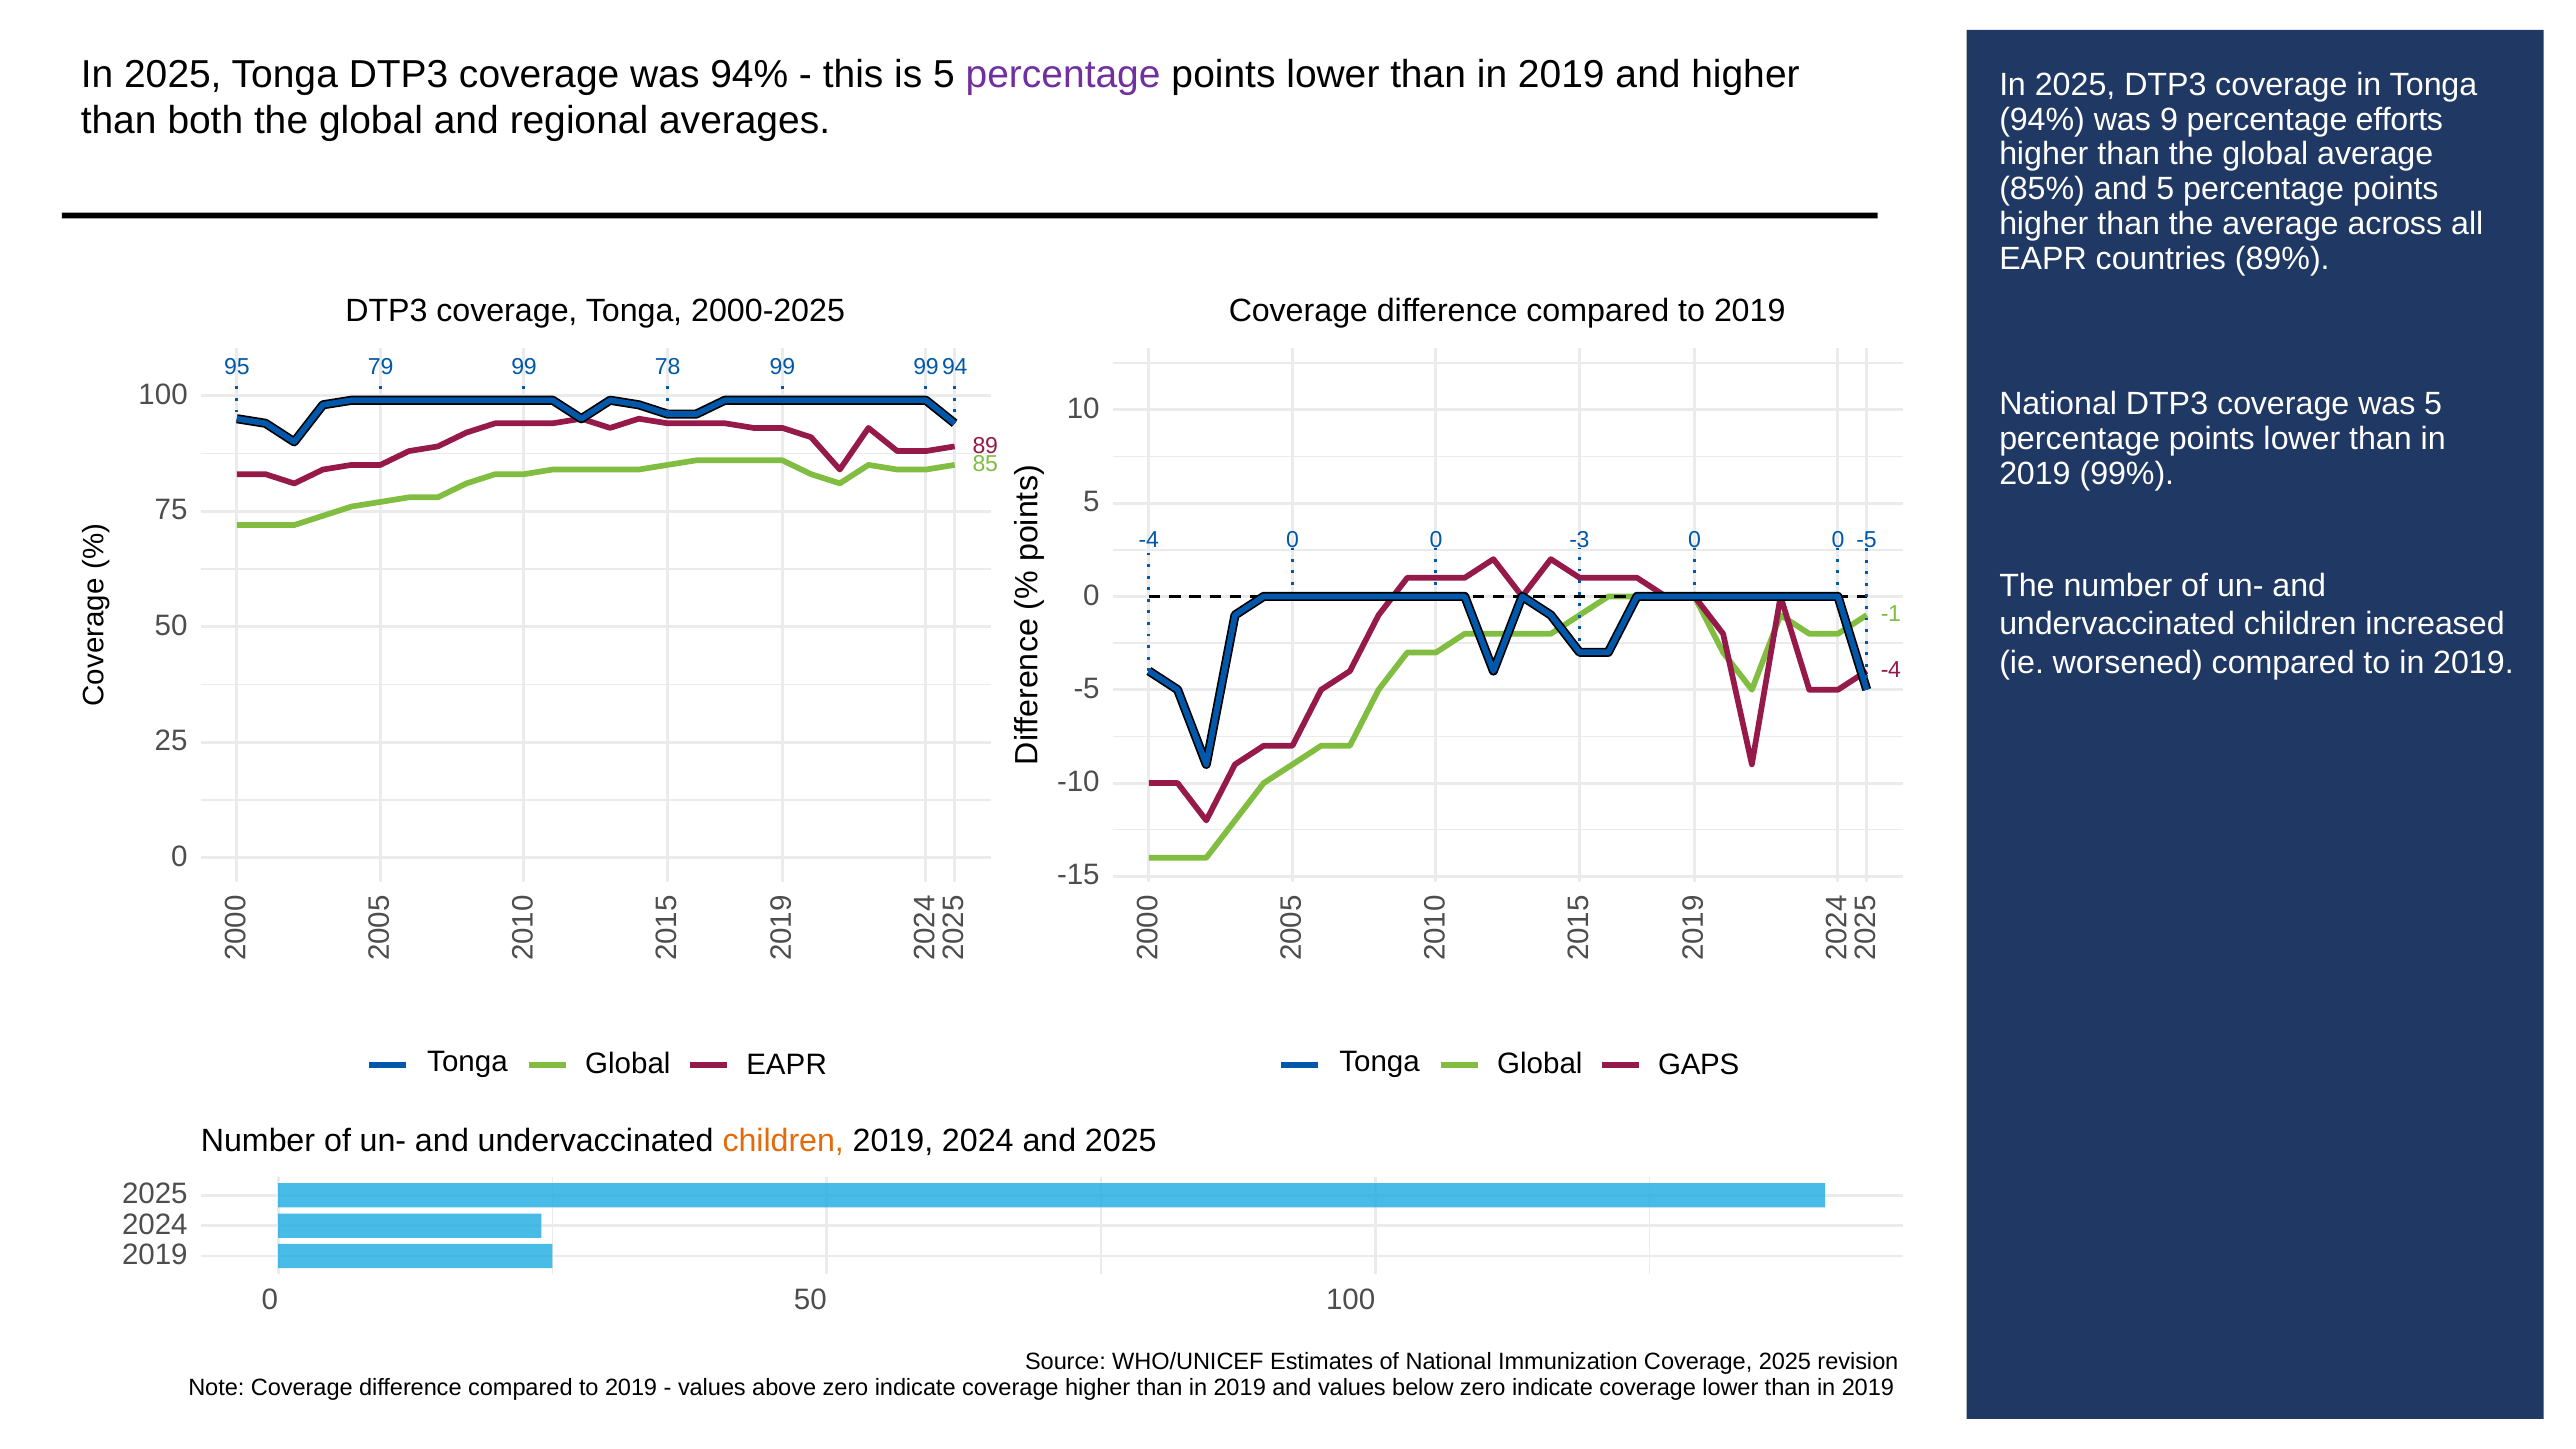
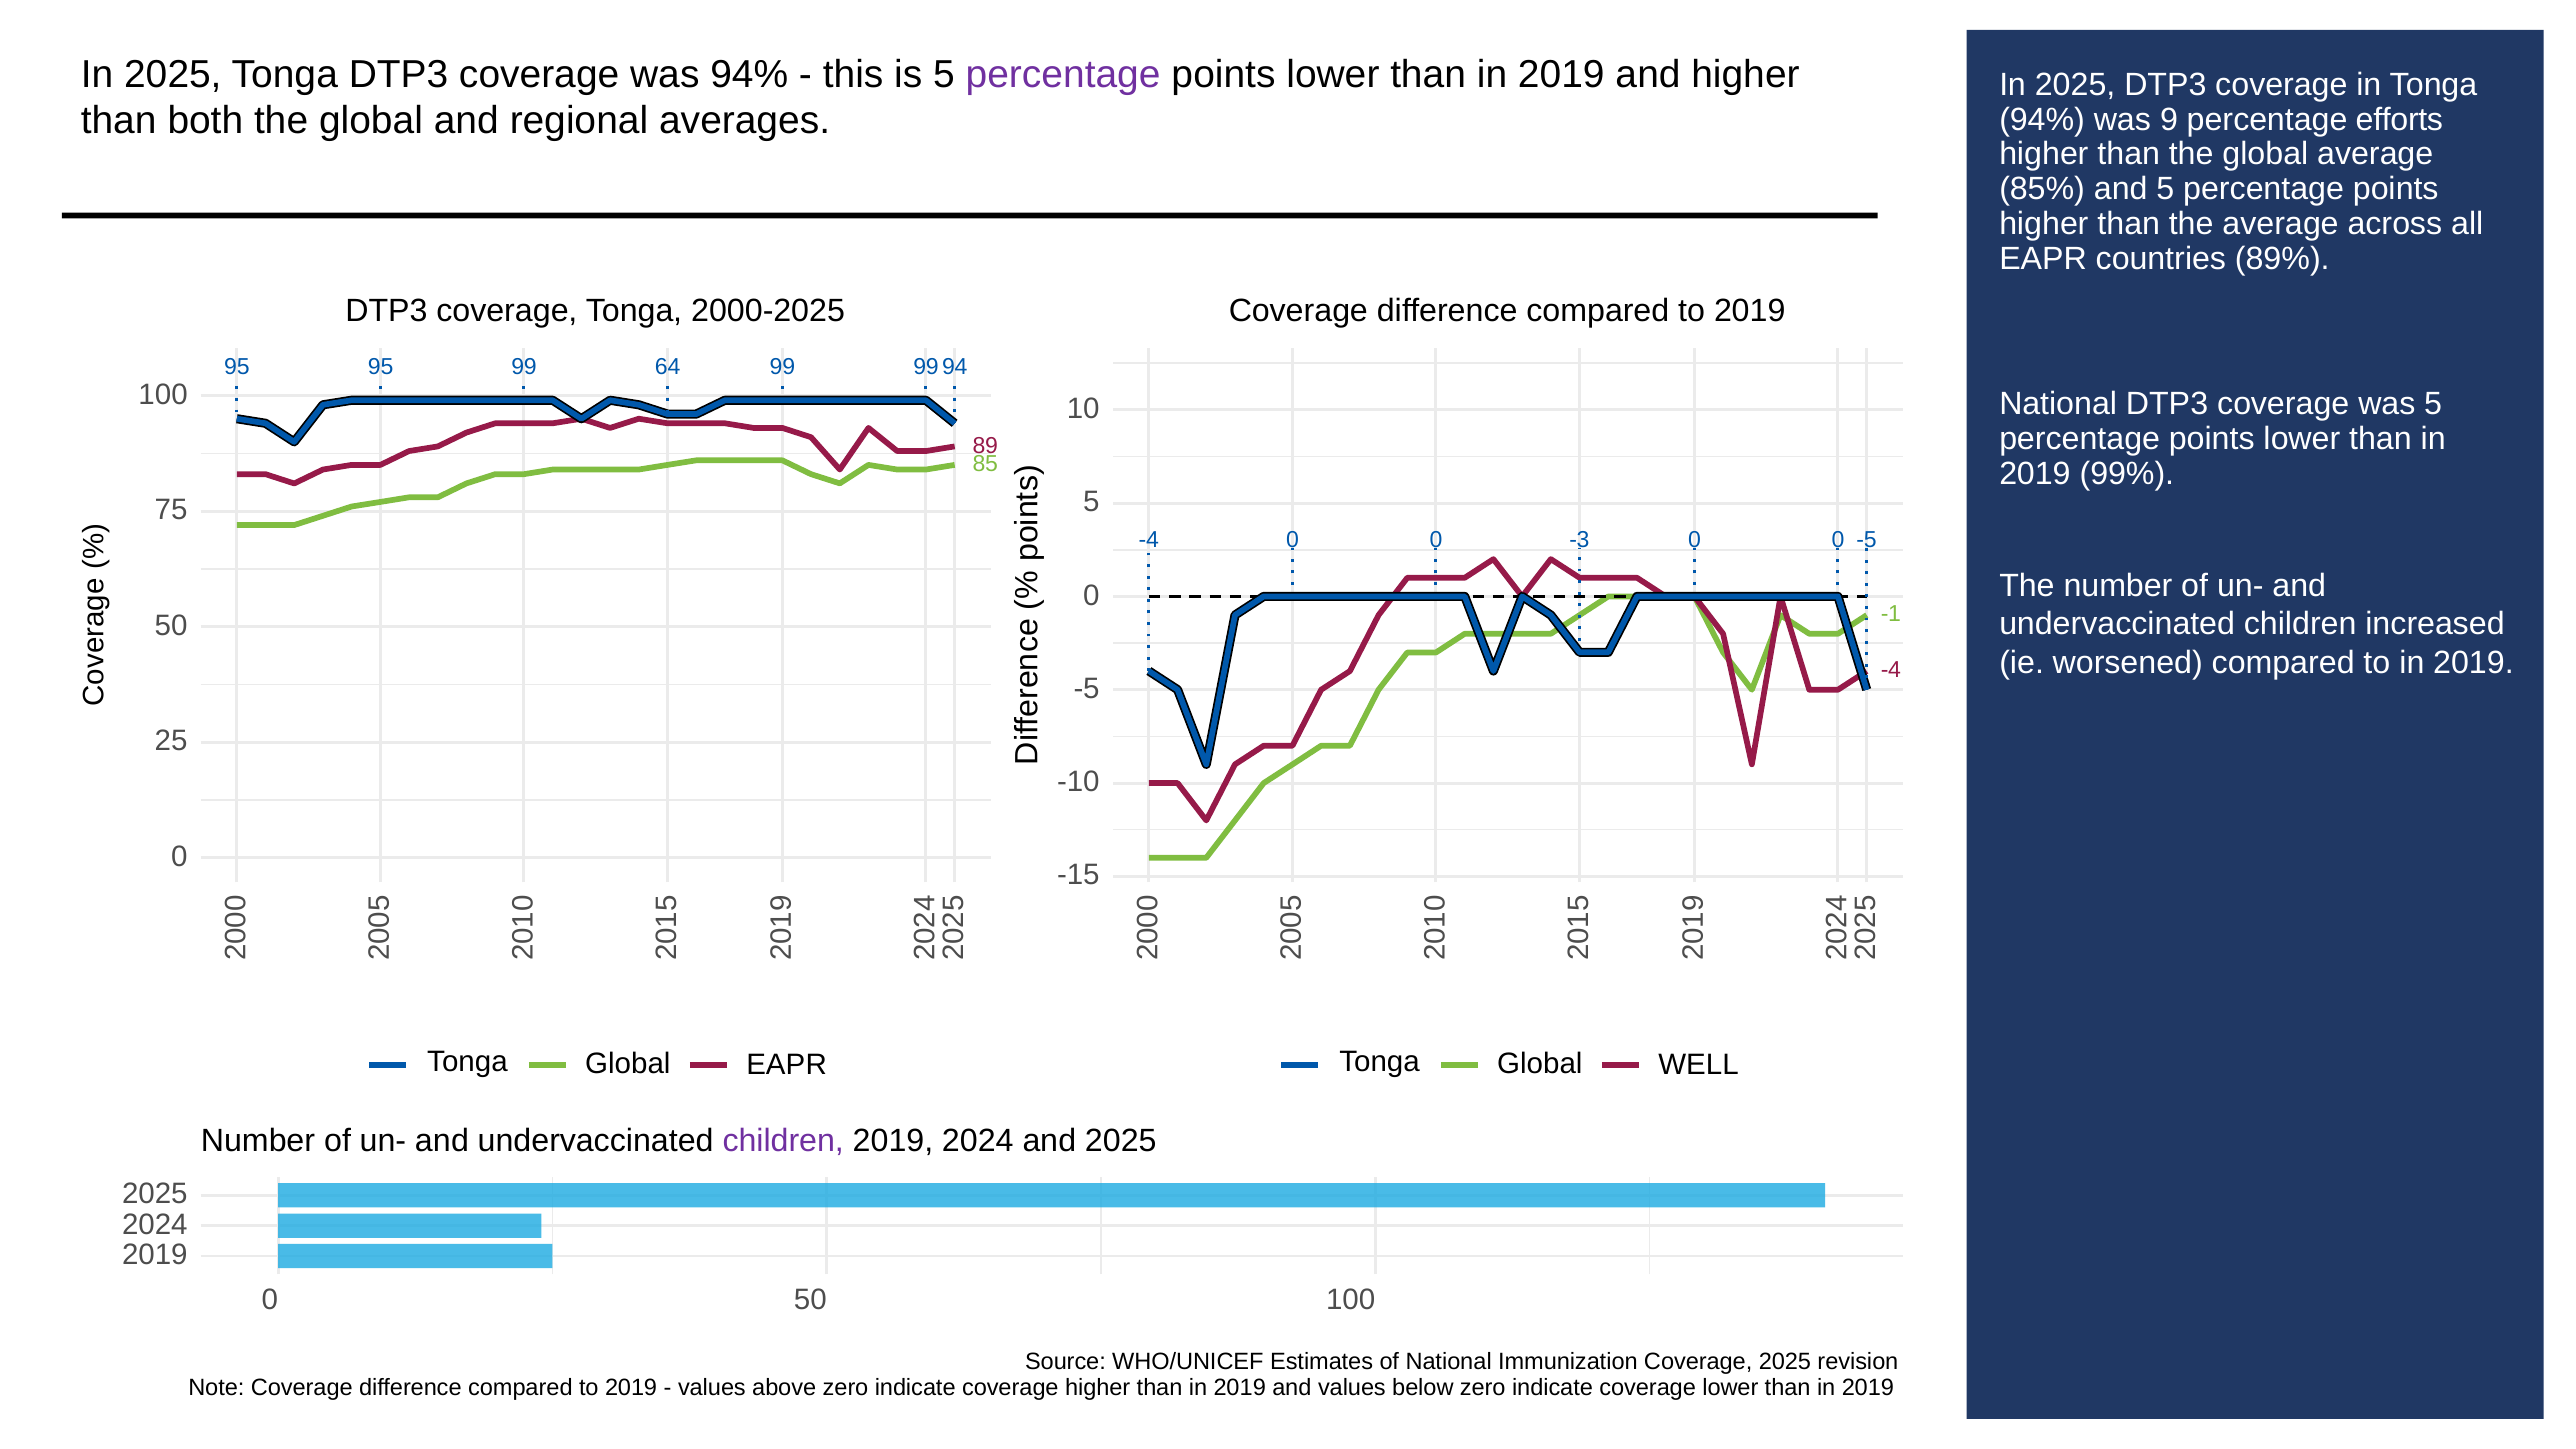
95 79: 79 -> 95 (381, 367)
78: 78 -> 64 (668, 367)
GAPS: GAPS -> WELL (1699, 1064)
children colour: orange -> purple (783, 1141)
